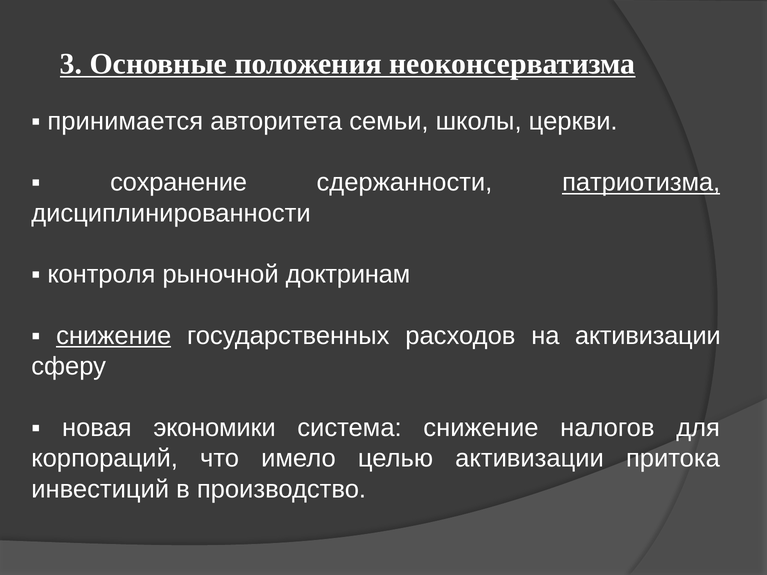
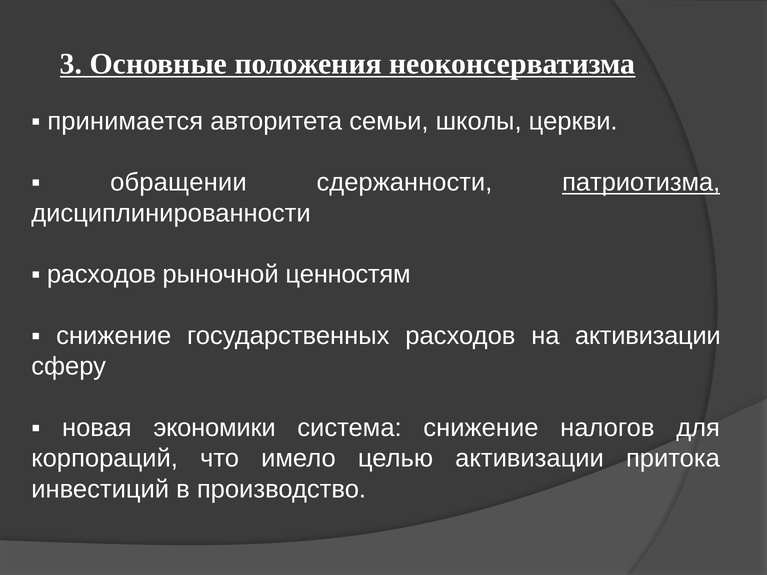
сохранение: сохранение -> обращении (178, 183)
контроля: контроля -> расходов (101, 275)
доктринам: доктринам -> ценностям (348, 275)
снижение underline: present -> none (114, 336)
